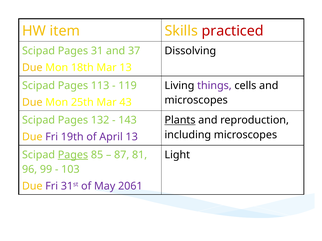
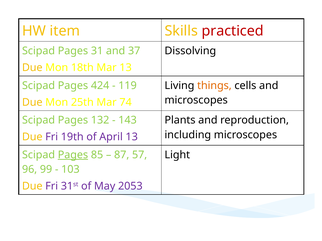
113: 113 -> 424 (100, 86)
things colour: purple -> orange (214, 86)
43: 43 -> 74 (126, 103)
Plants underline: present -> none (180, 120)
81: 81 -> 57 (140, 155)
2061: 2061 -> 2053 (130, 187)
